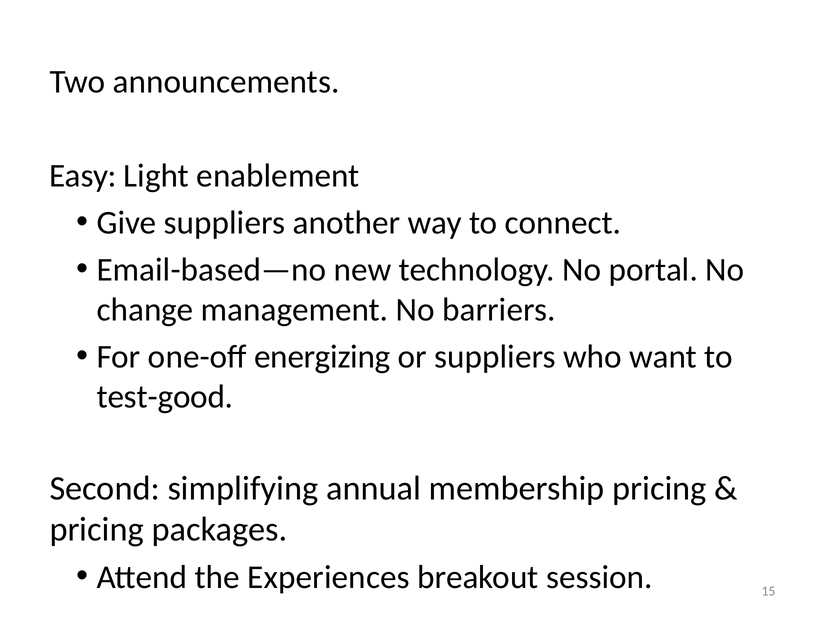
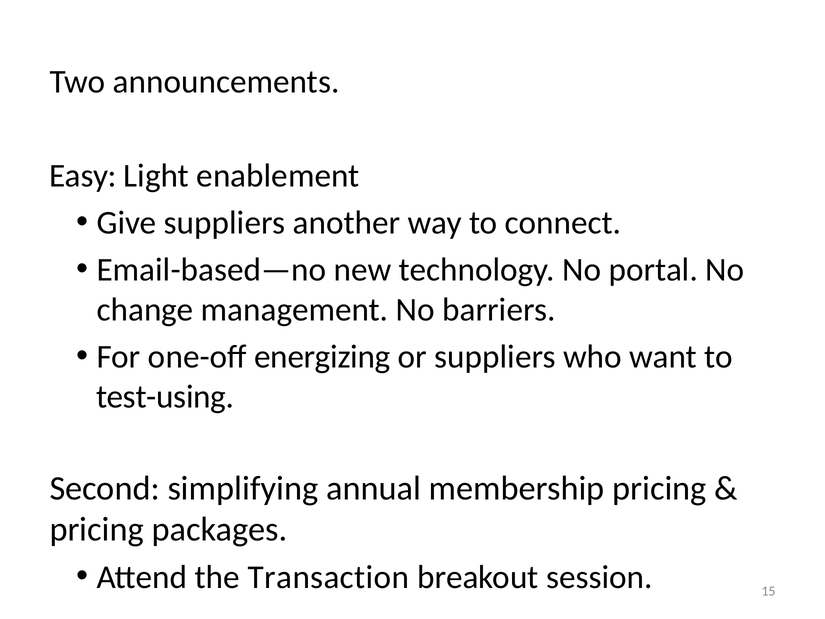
test-good: test-good -> test-using (165, 396)
Experiences: Experiences -> Transaction (328, 577)
